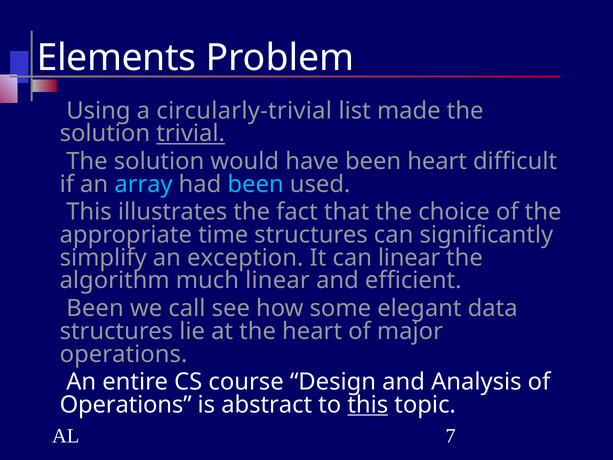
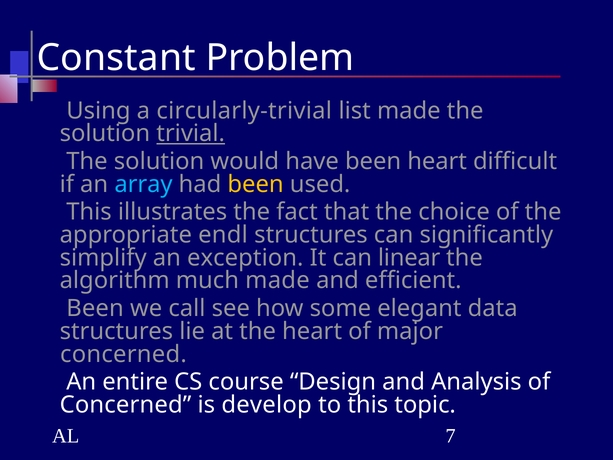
Elements: Elements -> Constant (116, 58)
been colour: light blue -> yellow (256, 184)
time: time -> endl (223, 235)
much linear: linear -> made (277, 280)
operations: operations -> concerned (123, 354)
Operations: Operations -> Concerned (126, 405)
abstract: abstract -> develop (267, 405)
this underline: present -> none (368, 405)
